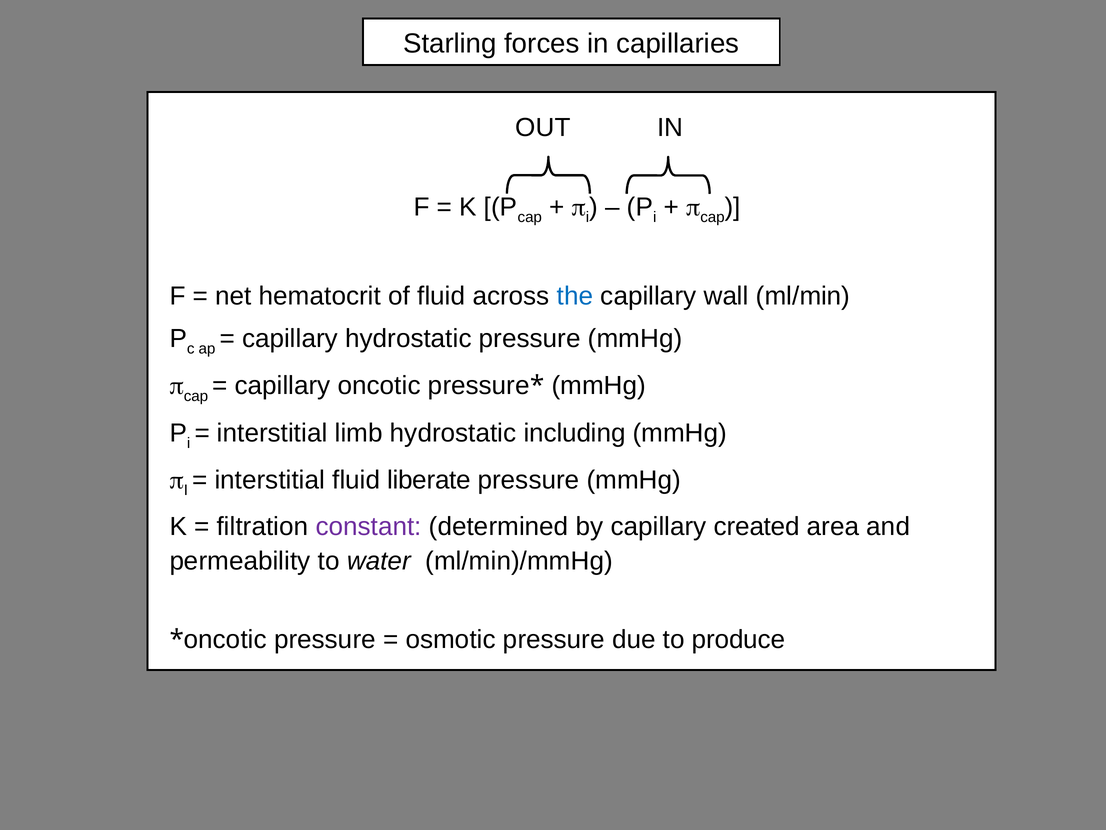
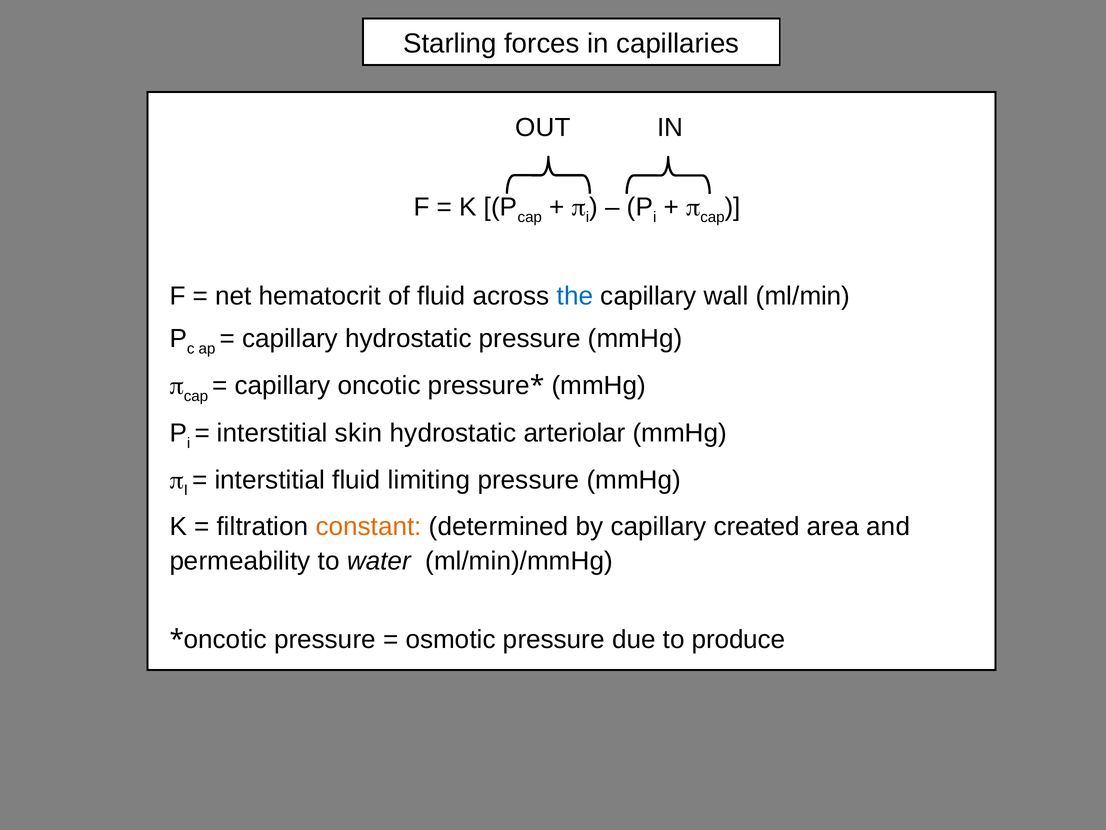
limb: limb -> skin (359, 433)
including: including -> arteriolar (575, 433)
liberate: liberate -> limiting (429, 480)
constant colour: purple -> orange (369, 526)
